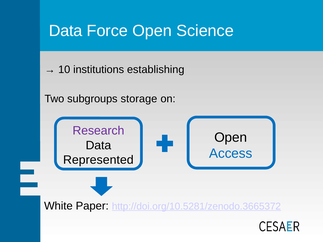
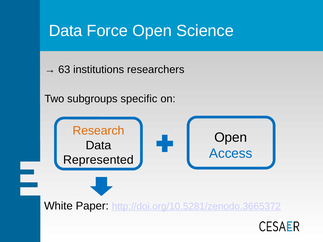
10: 10 -> 63 (64, 70)
establishing: establishing -> researchers (156, 70)
storage: storage -> specific (139, 99)
Research colour: purple -> orange (98, 131)
